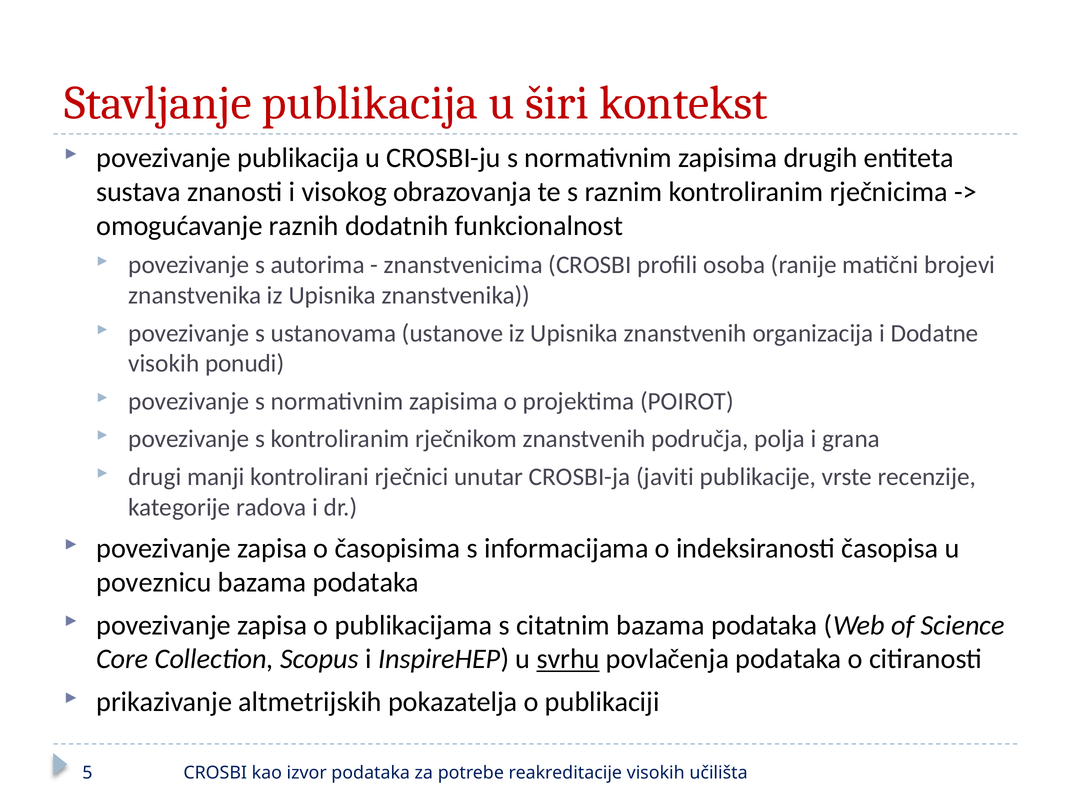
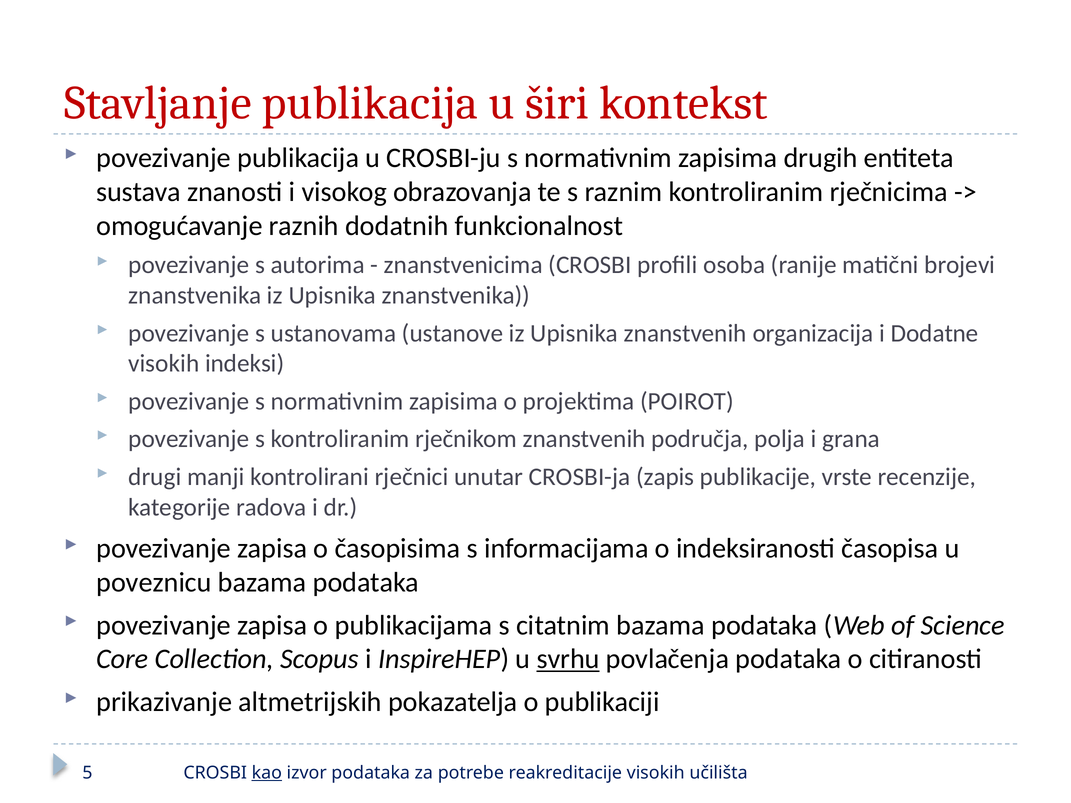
ponudi: ponudi -> indeksi (245, 364)
javiti: javiti -> zapis (665, 477)
kao underline: none -> present (267, 773)
